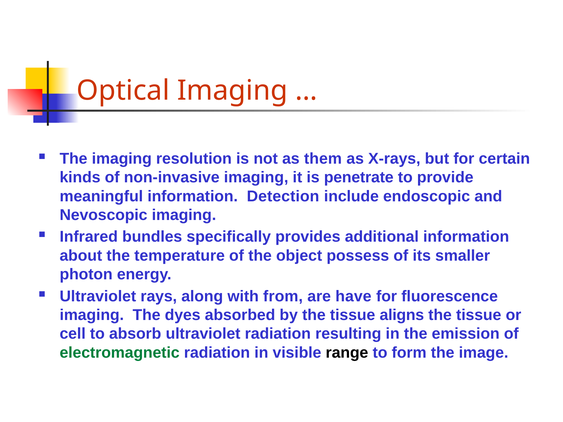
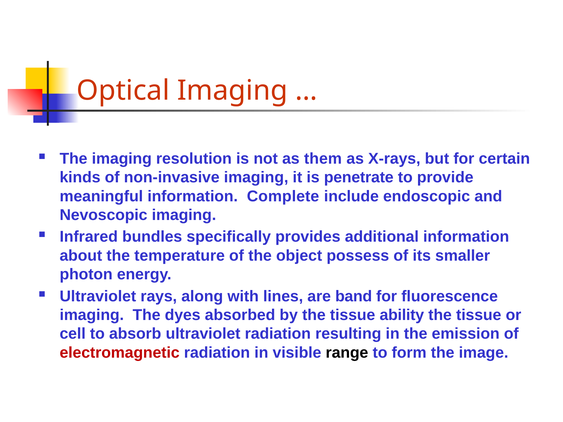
Detection: Detection -> Complete (283, 196)
from: from -> lines (283, 296)
have: have -> band (354, 296)
aligns: aligns -> ability (402, 315)
electromagnetic colour: green -> red (120, 353)
